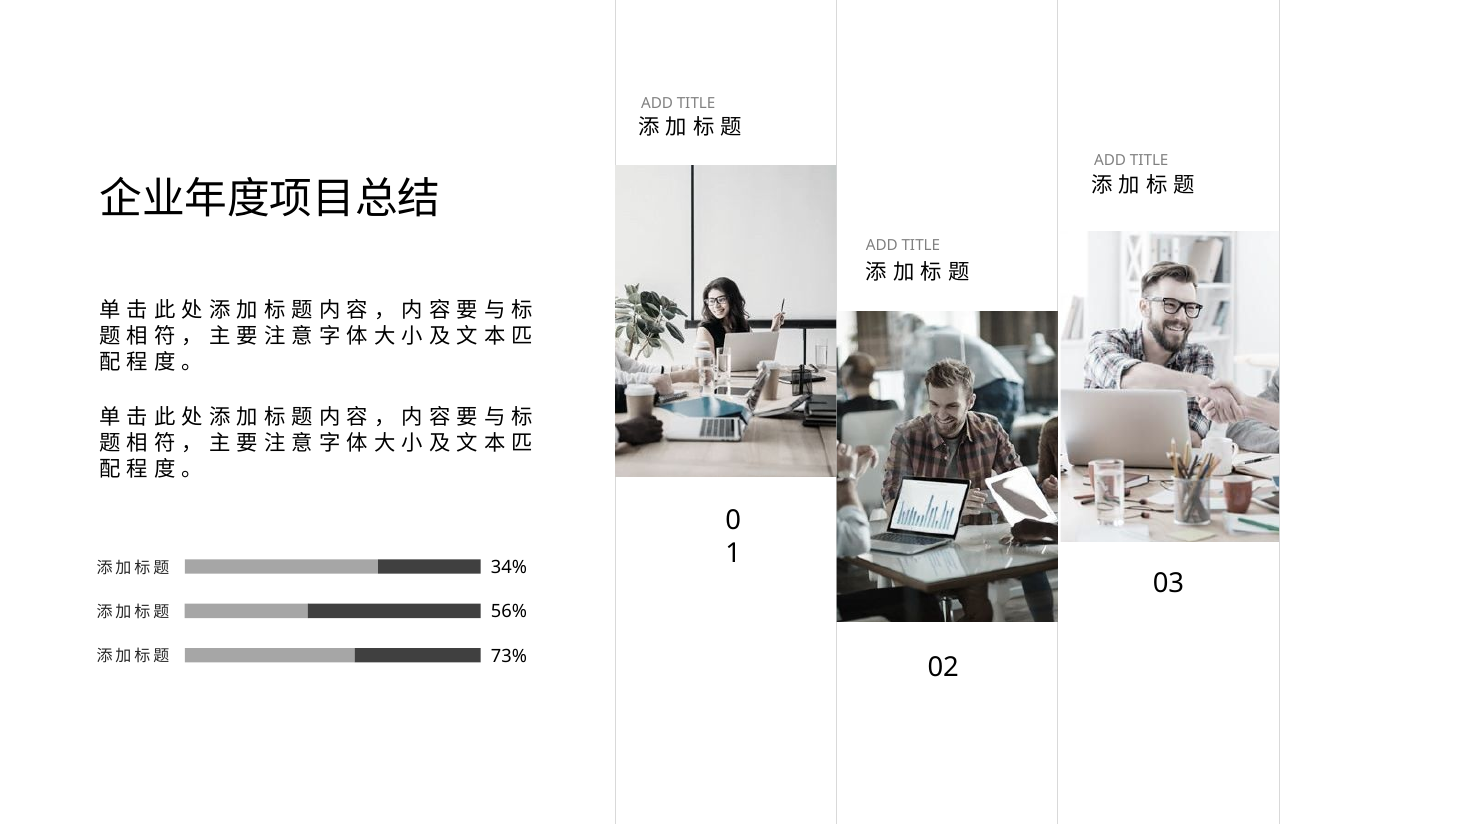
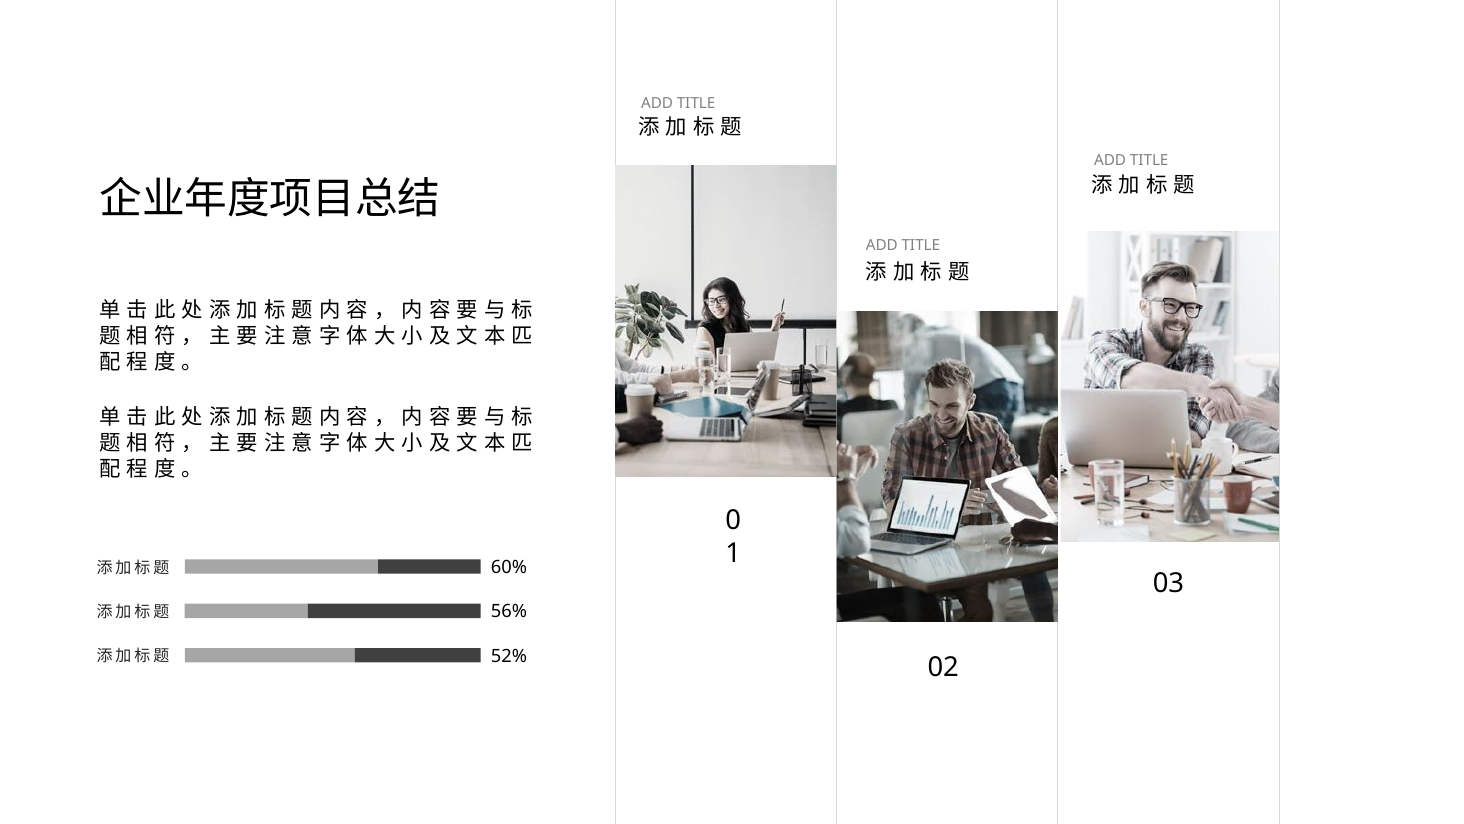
34%: 34% -> 60% (509, 567)
73%: 73% -> 52% (509, 656)
